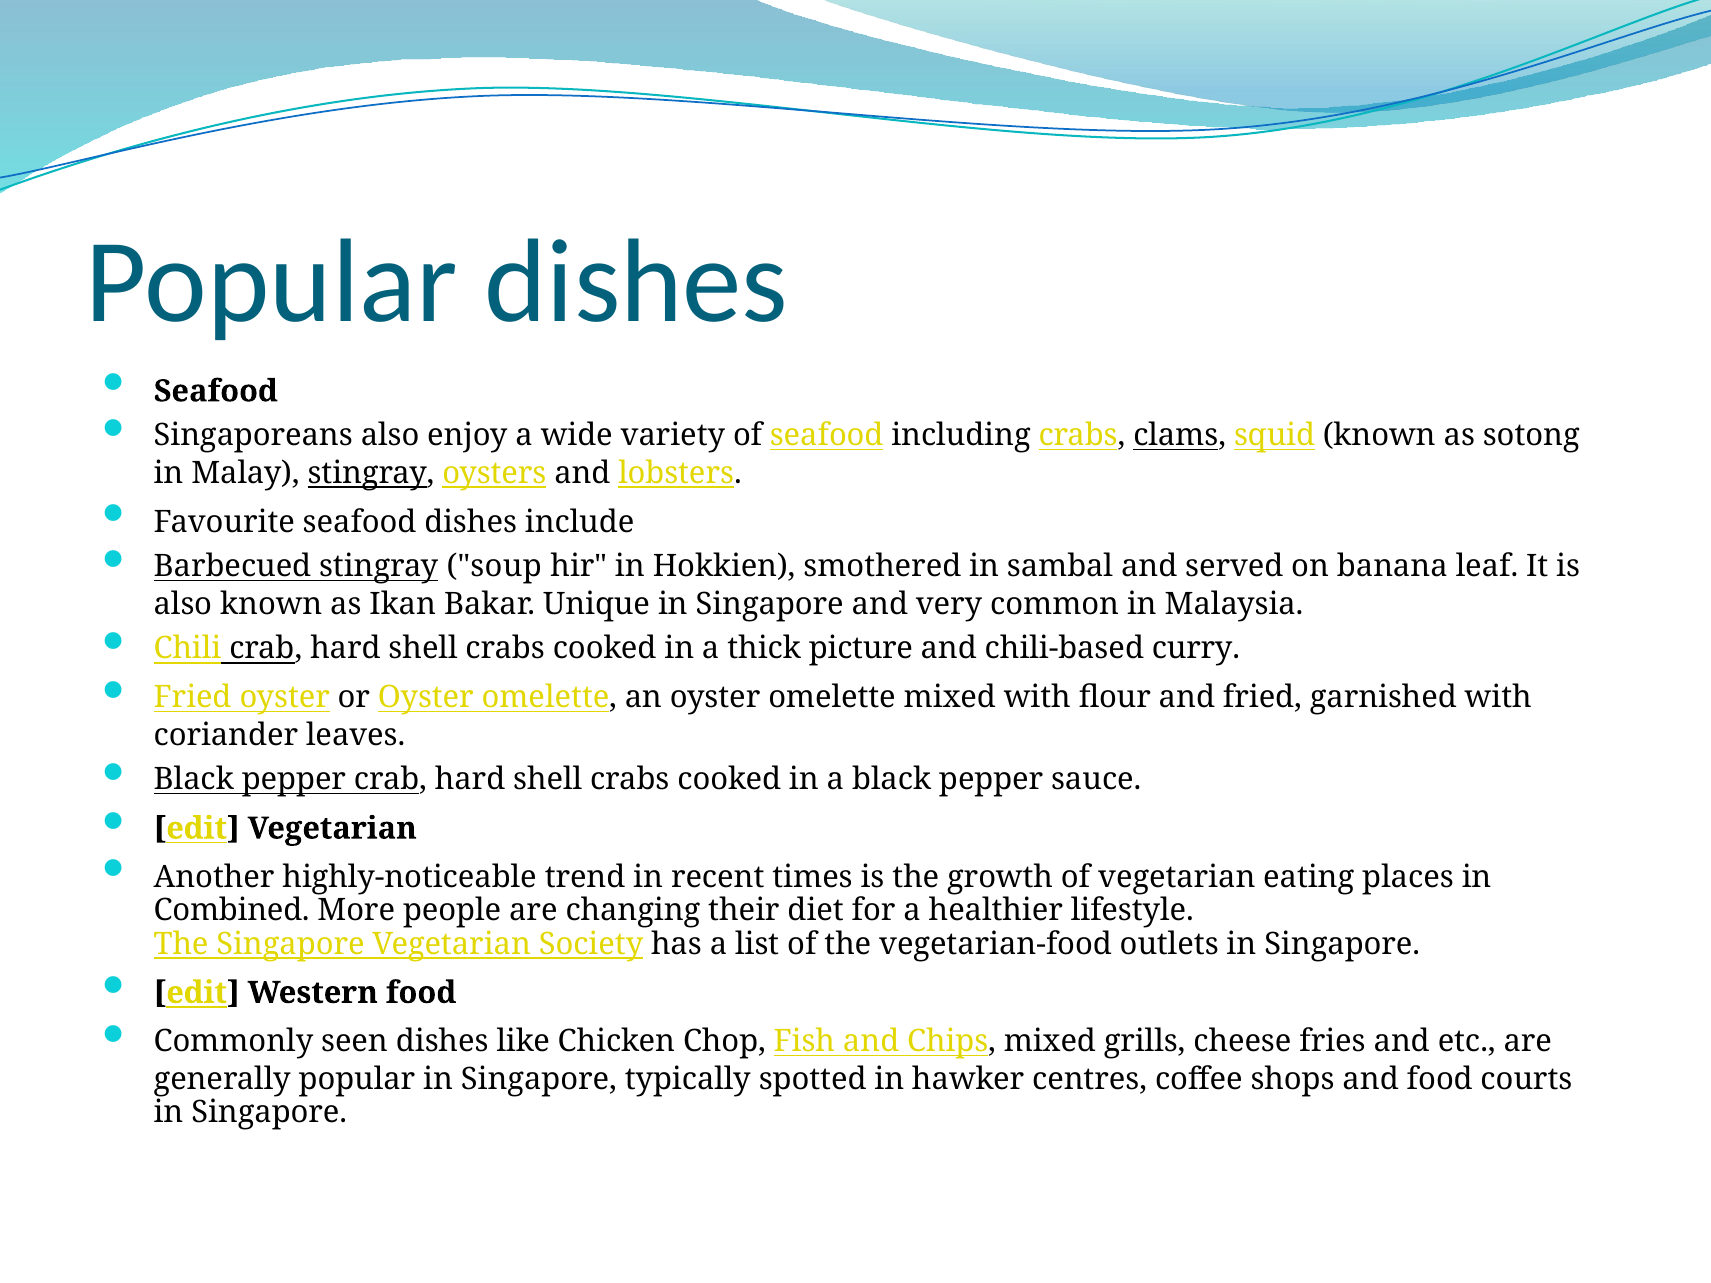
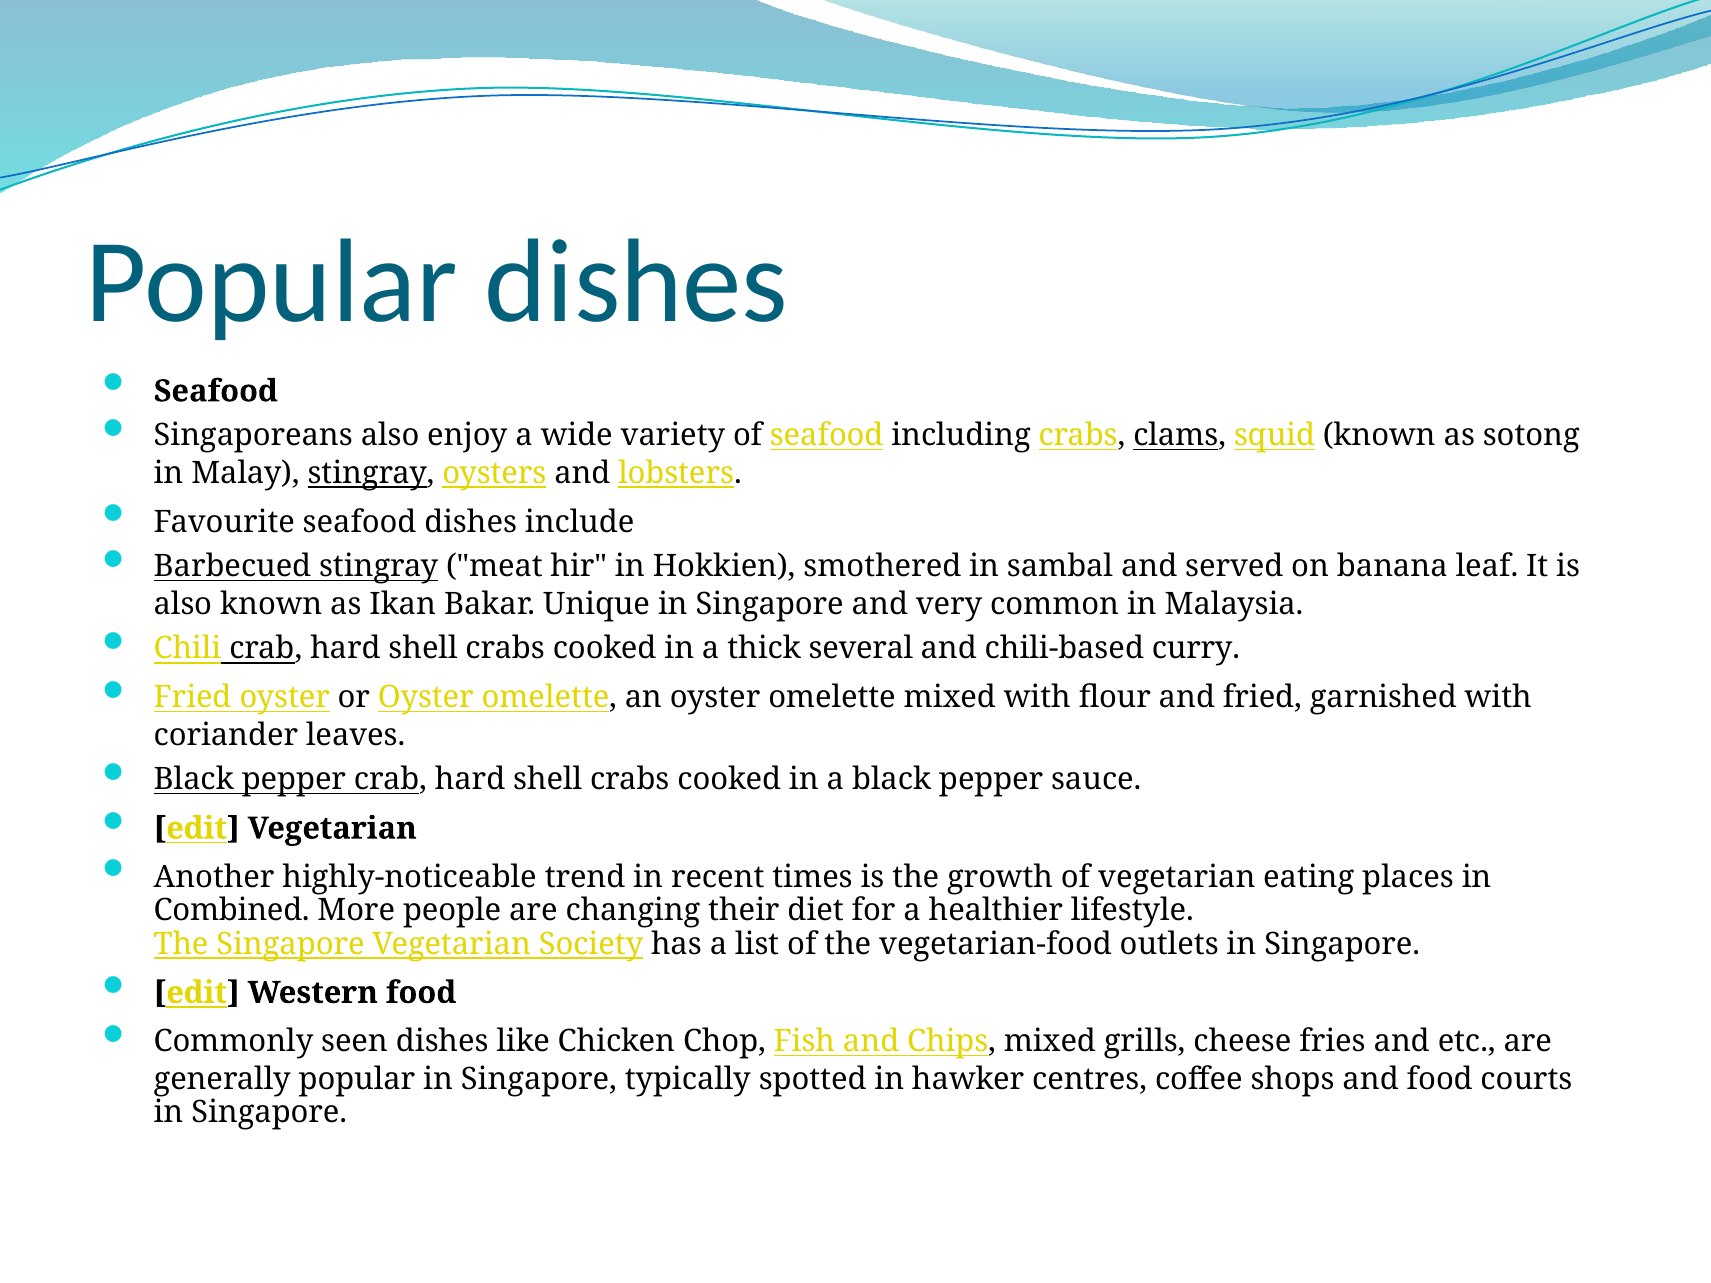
soup: soup -> meat (494, 567)
picture: picture -> several (861, 649)
